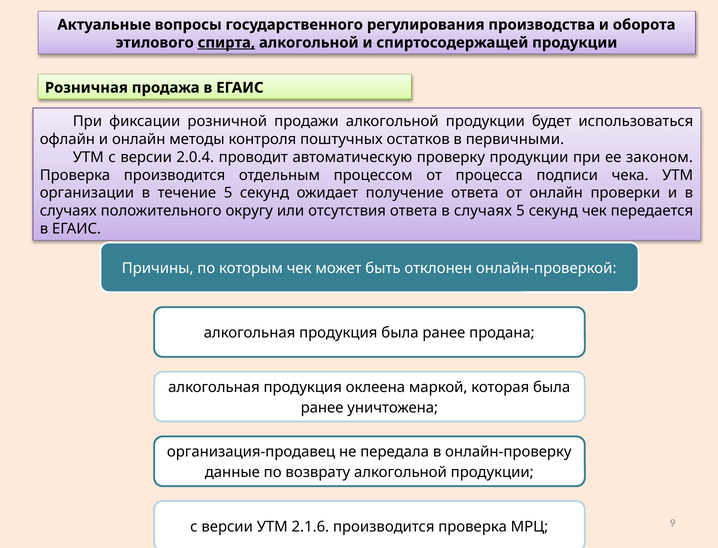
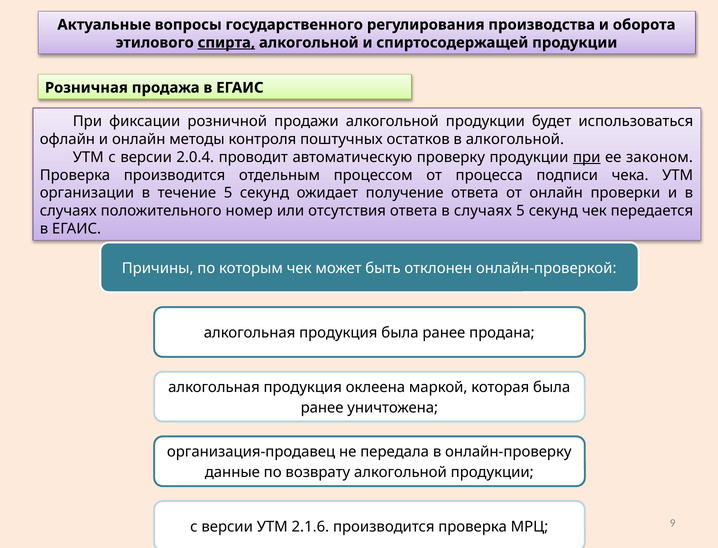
в первичными: первичными -> алкогольной (515, 139)
при underline: none -> present (587, 157)
округу: округу -> номер (249, 211)
